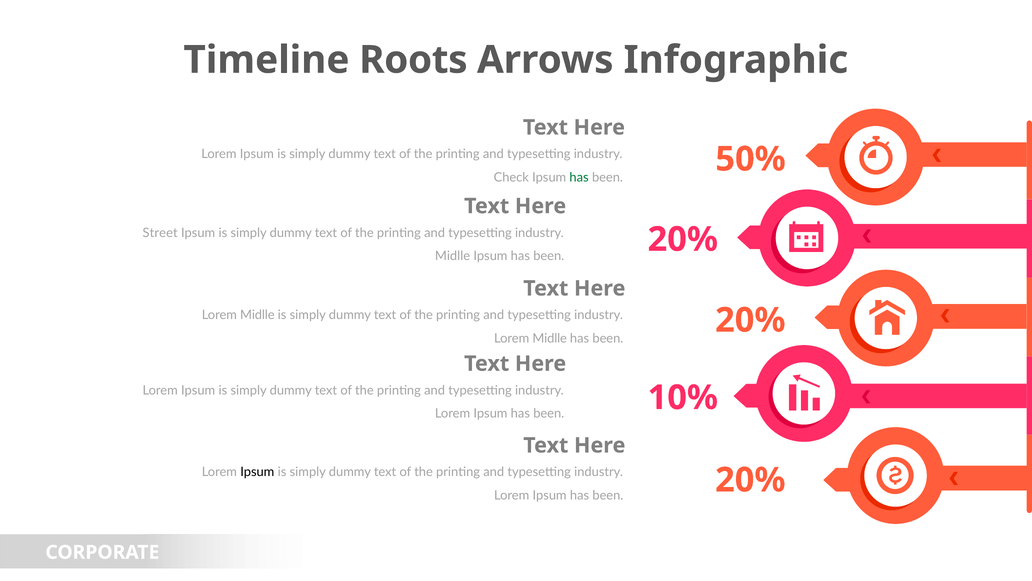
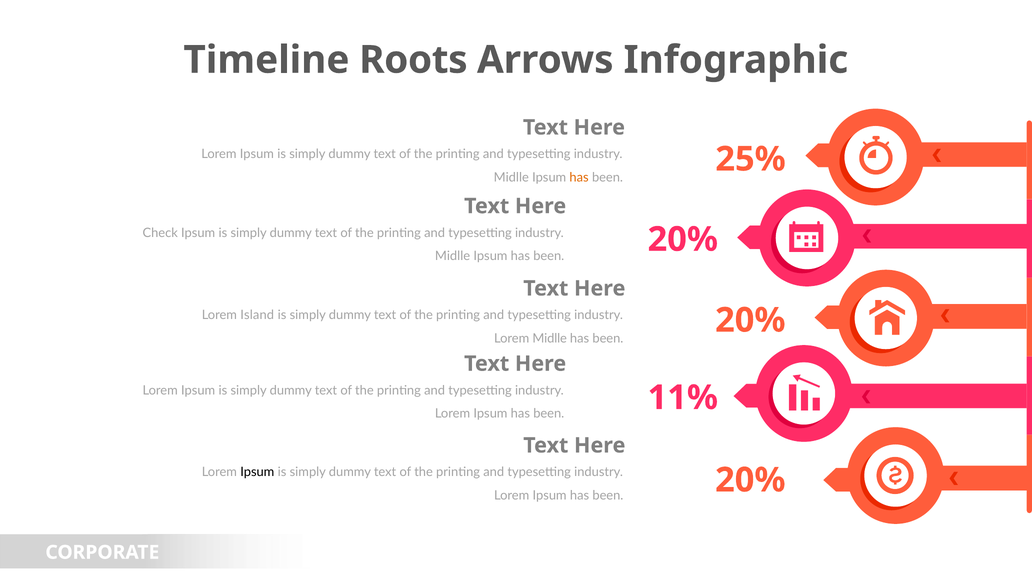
50%: 50% -> 25% (751, 159)
Check: Check -> Midlle (511, 177)
has colour: green -> orange (579, 177)
Street: Street -> Check (160, 233)
Midlle: Midlle -> Island (257, 315)
10%: 10% -> 11% (683, 397)
